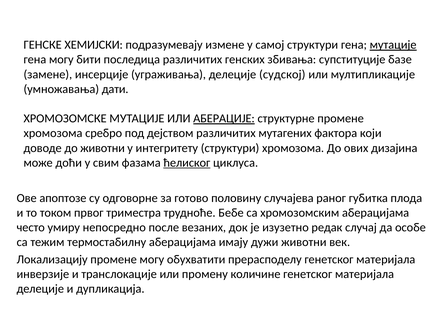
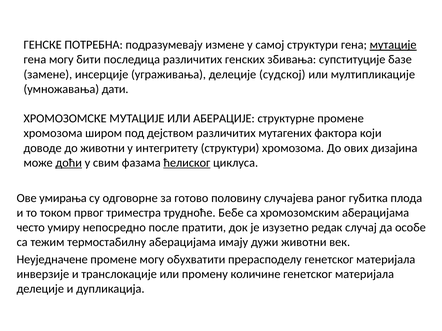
ХЕМИЈСКИ: ХЕМИЈСКИ -> ПОТРЕБНА (94, 45)
АБЕРАЦИЈЕ underline: present -> none (224, 119)
сребро: сребро -> широм (104, 133)
доћи underline: none -> present (69, 163)
апоптозе: апоптозе -> умирања (63, 198)
везаних: везаних -> пратити (204, 228)
Локализацију: Локализацију -> Неуједначене (52, 260)
